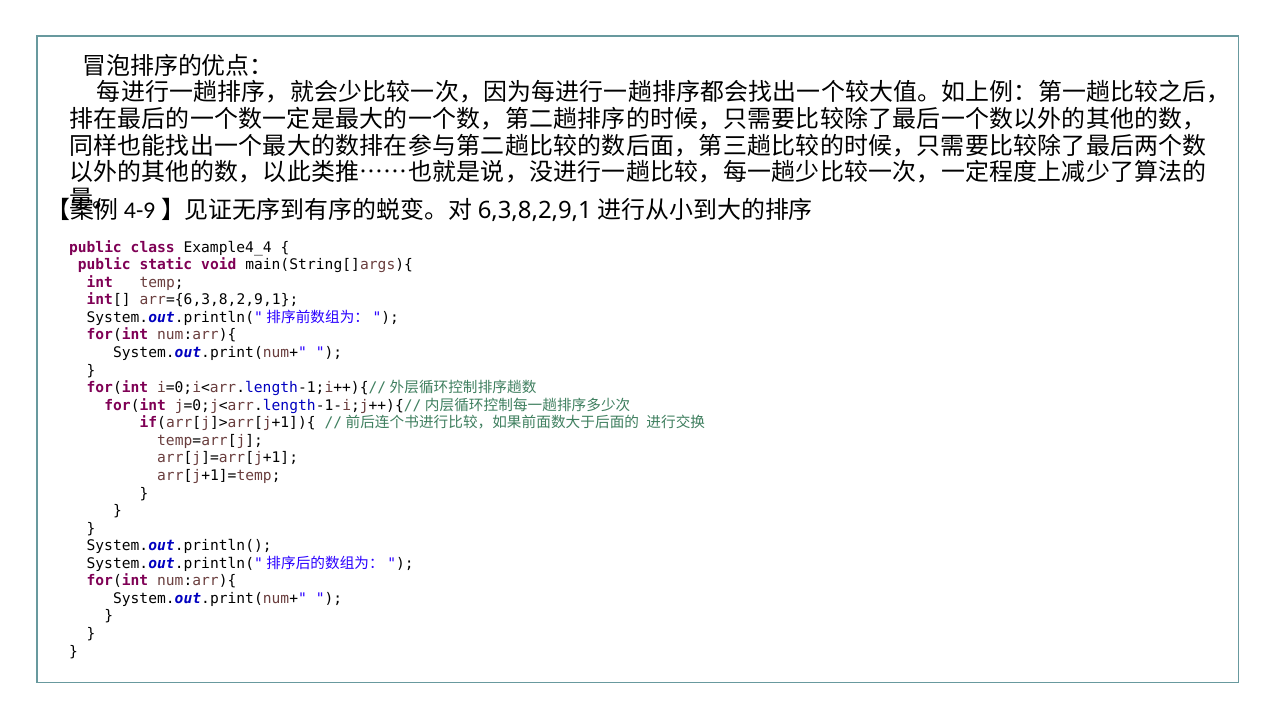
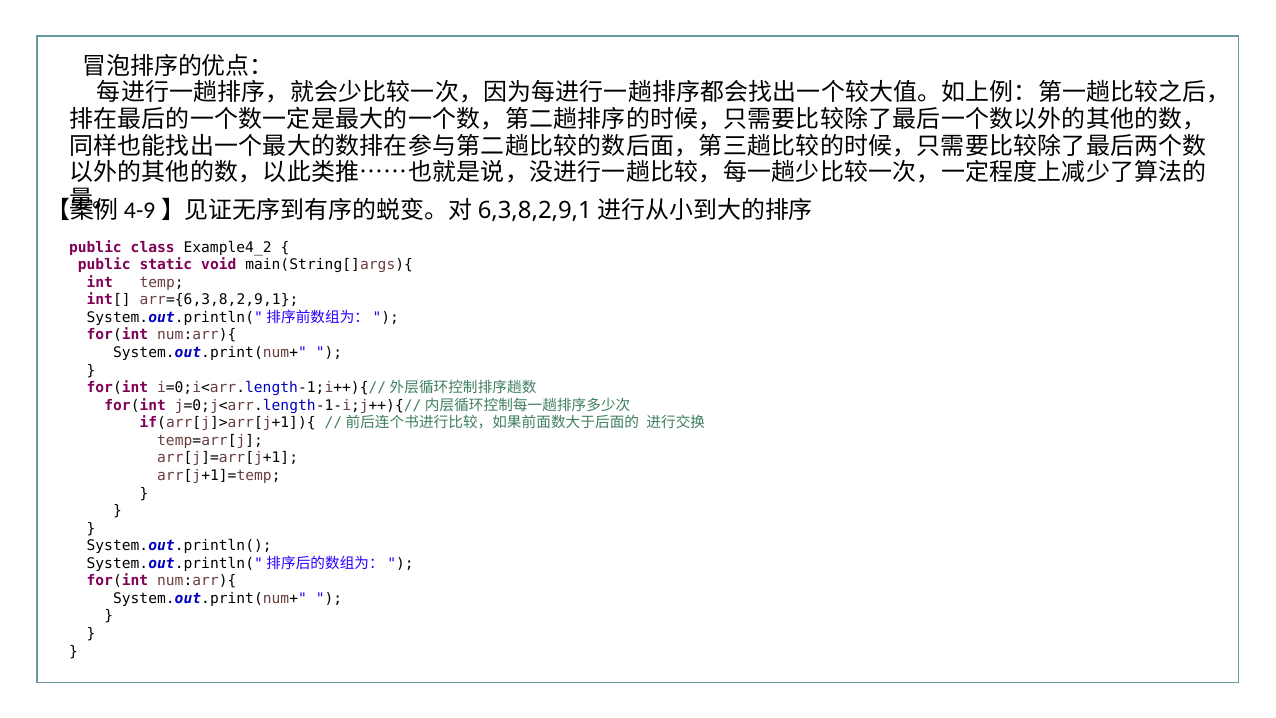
Example4_4: Example4_4 -> Example4_2 (228, 247)
